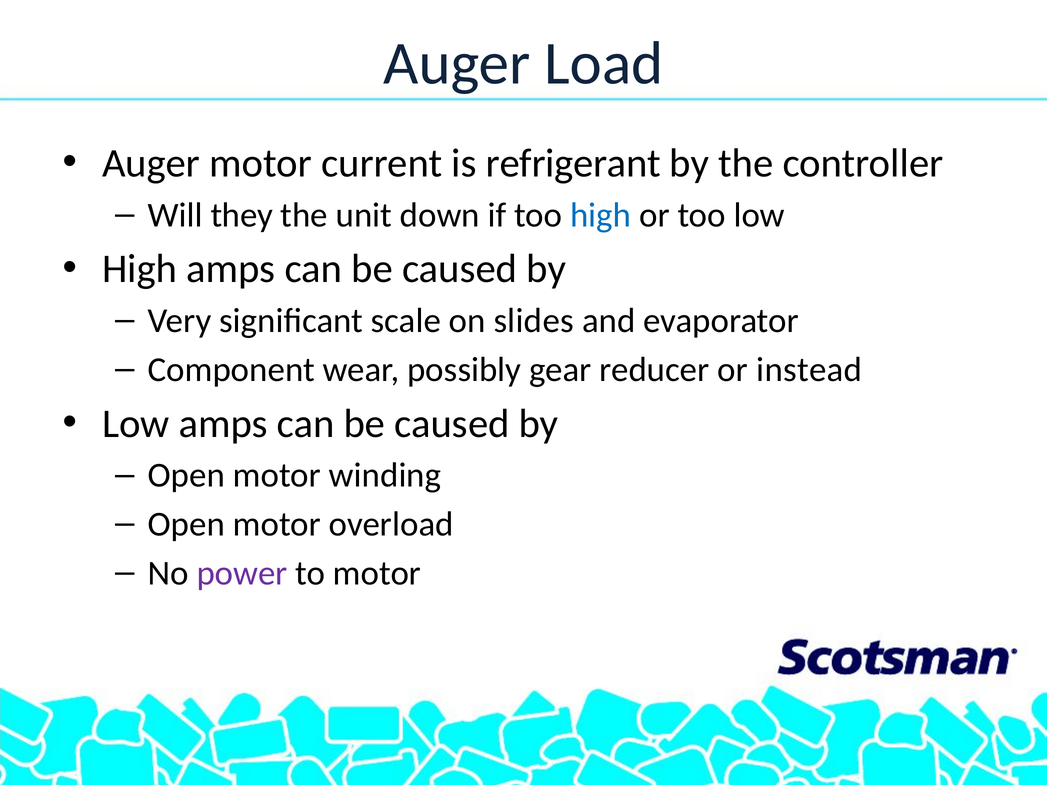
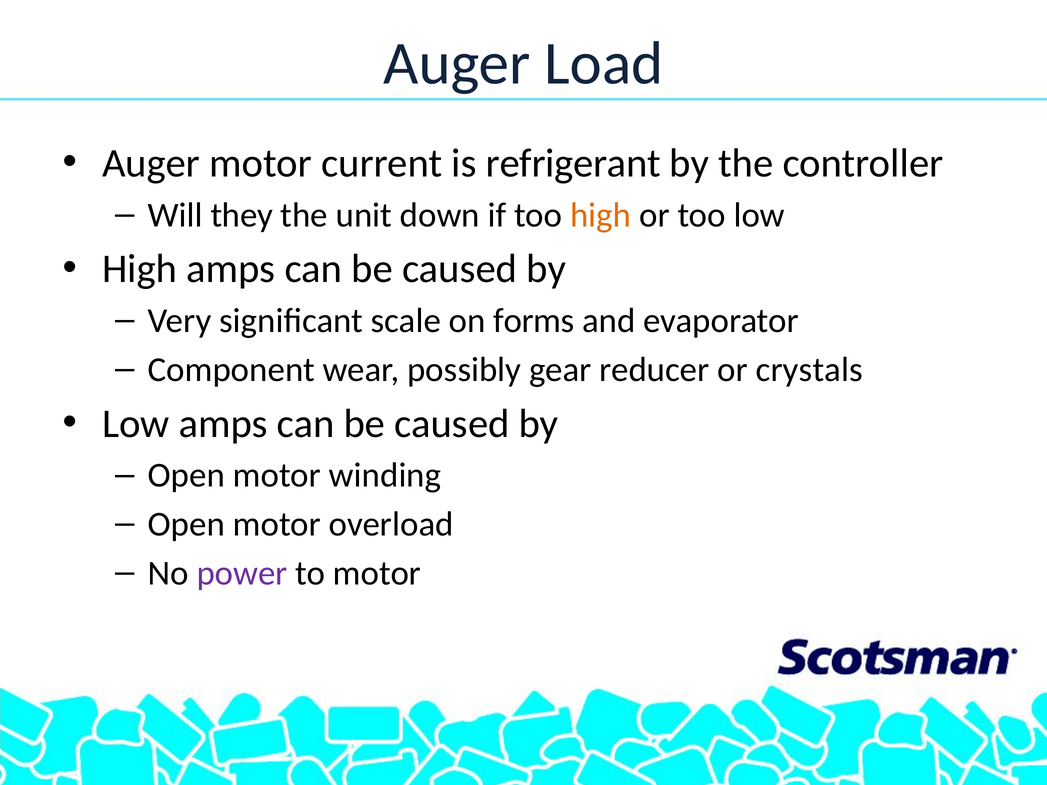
high colour: blue -> orange (601, 215)
slides: slides -> forms (534, 321)
instead: instead -> crystals (809, 370)
